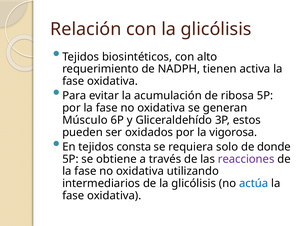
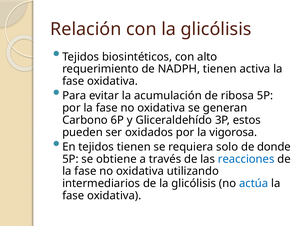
Músculo: Músculo -> Carbono (85, 120)
tejidos consta: consta -> tienen (134, 147)
reacciones colour: purple -> blue (246, 159)
